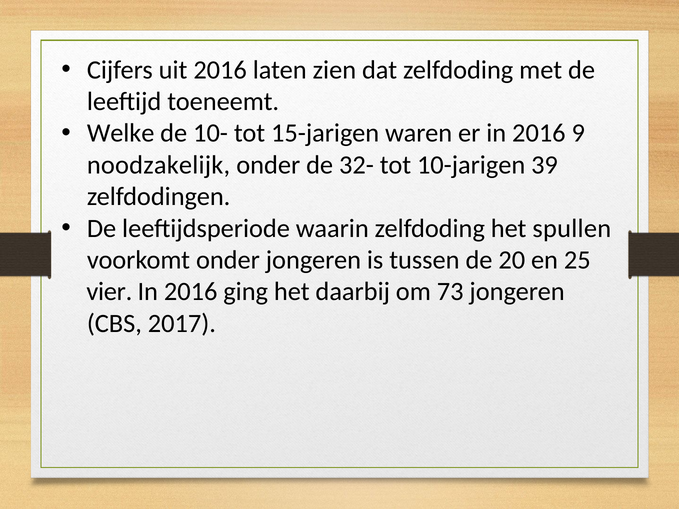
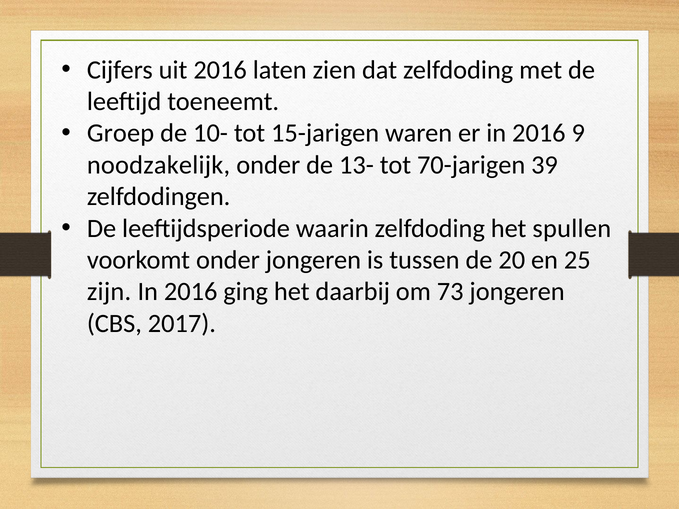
Welke: Welke -> Groep (121, 133)
32-: 32- -> 13- (356, 165)
10-jarigen: 10-jarigen -> 70-jarigen (471, 165)
vier: vier -> zijn (109, 292)
